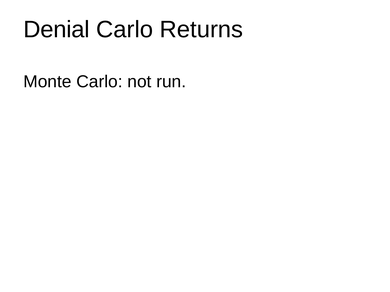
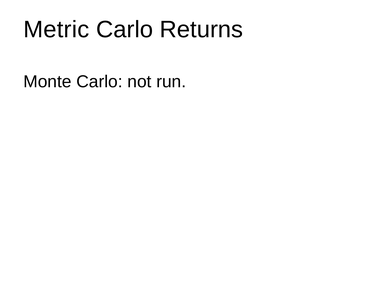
Denial: Denial -> Metric (56, 30)
